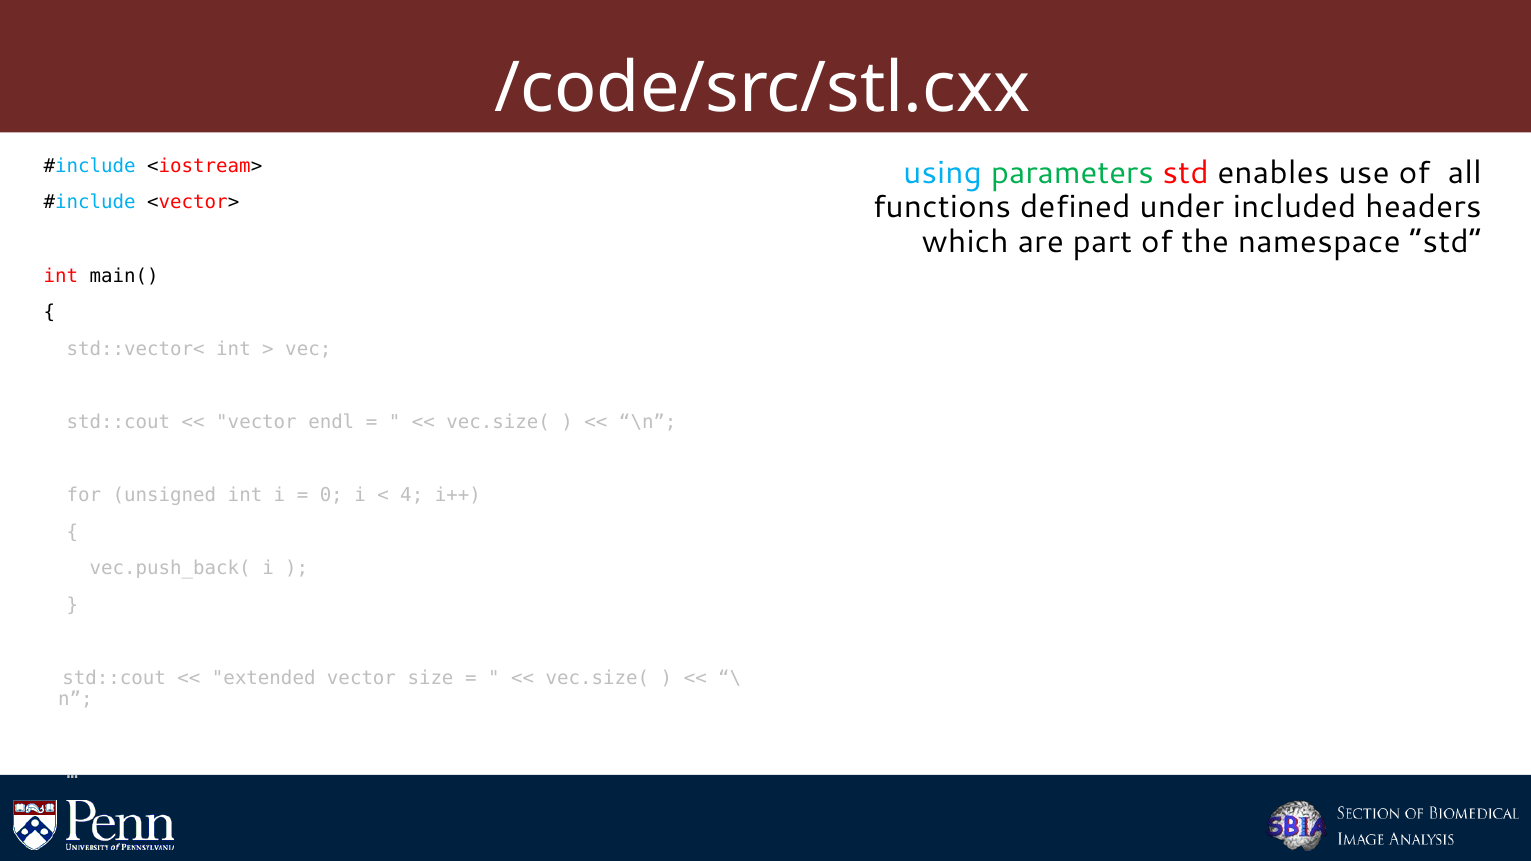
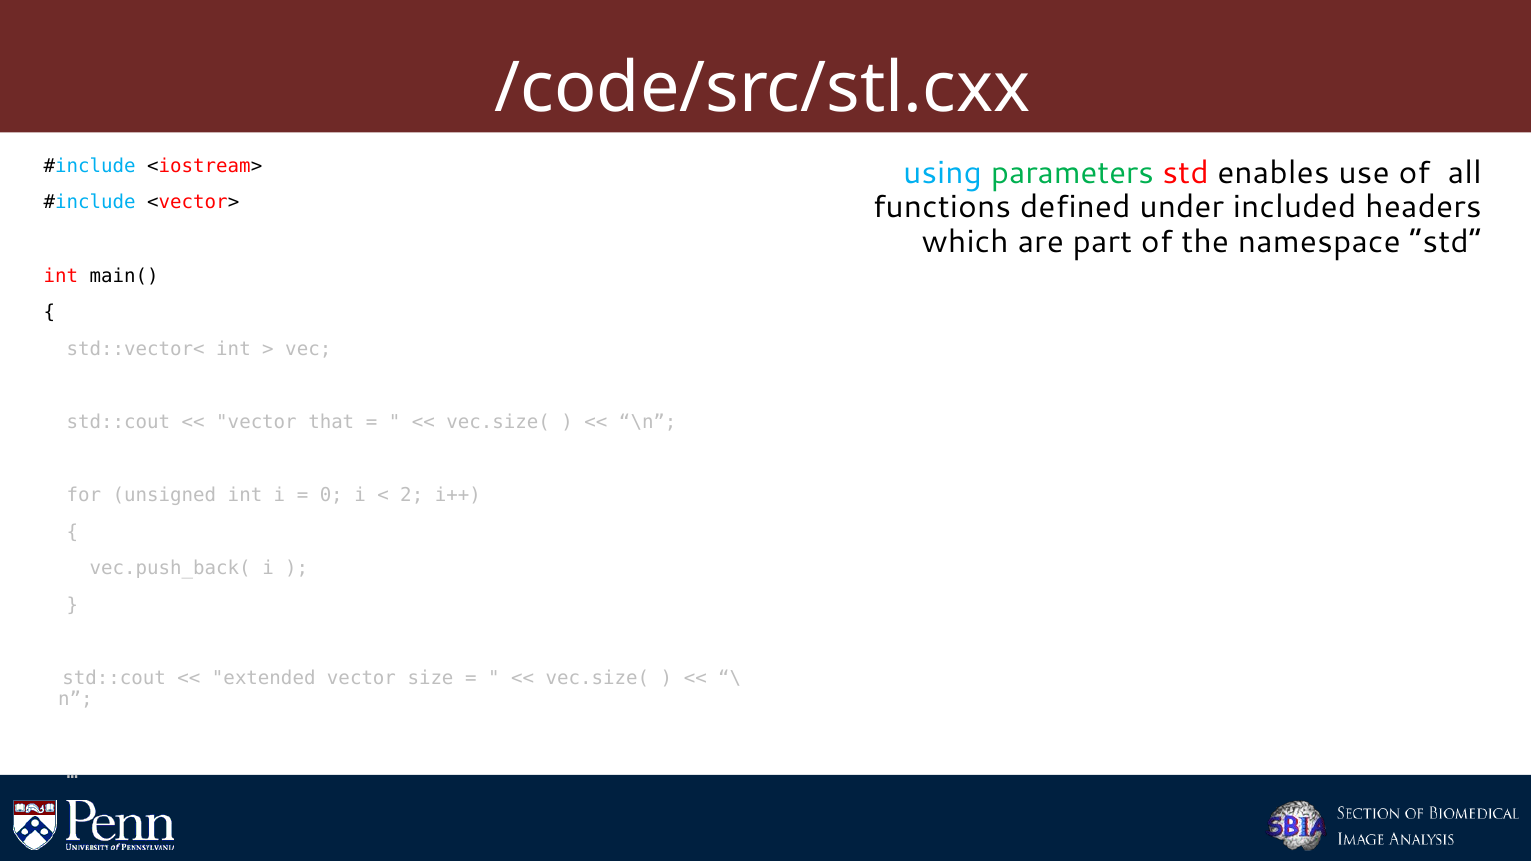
endl: endl -> that (331, 422)
4: 4 -> 2 (412, 496)
